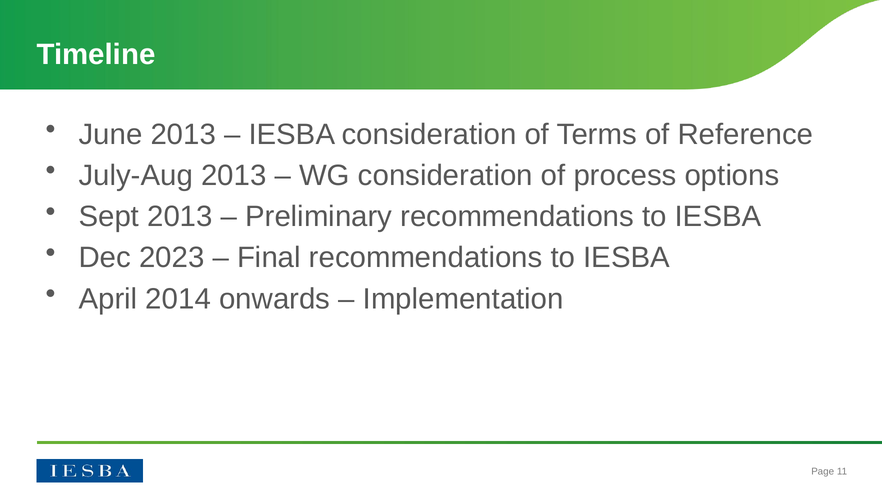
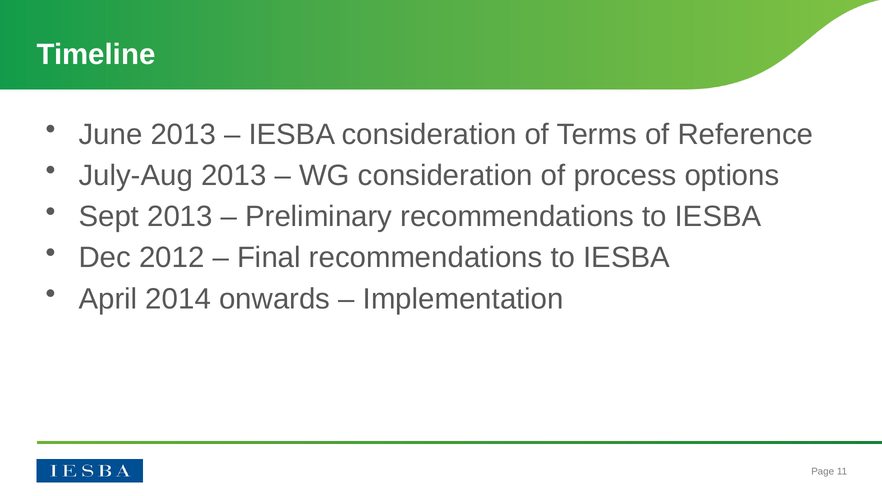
2023: 2023 -> 2012 (172, 258)
